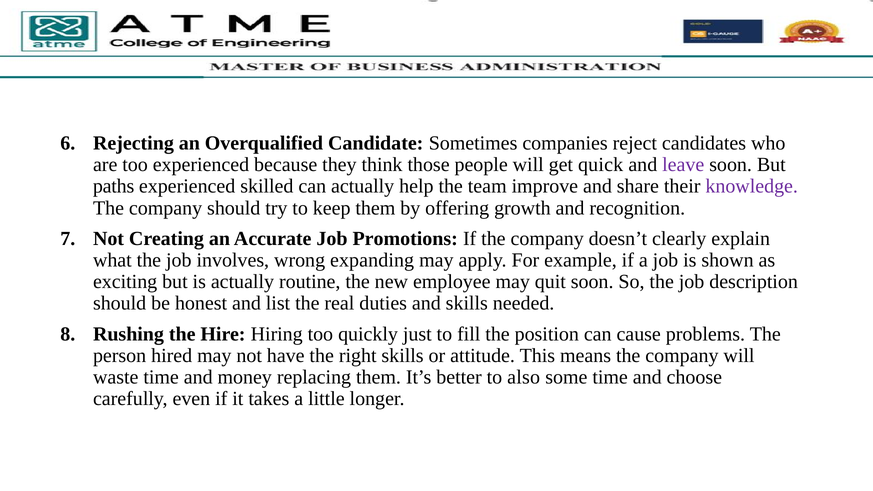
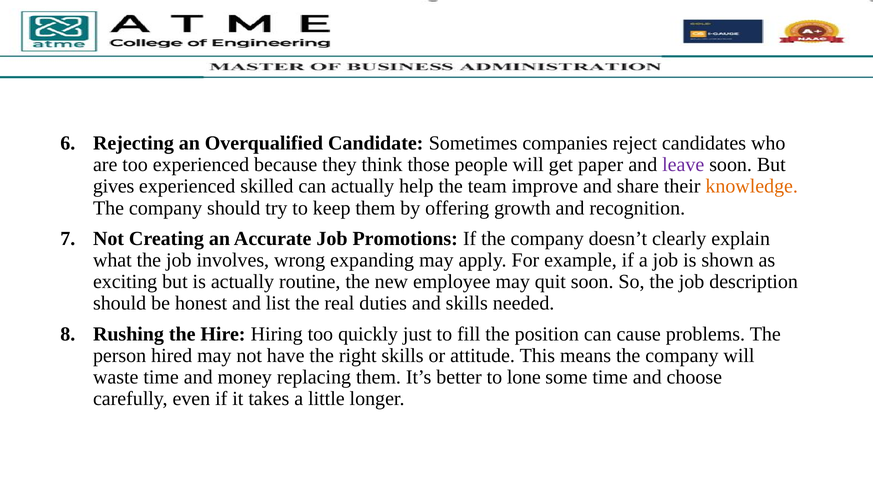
quick: quick -> paper (601, 165)
paths: paths -> gives (114, 186)
knowledge colour: purple -> orange (752, 186)
also: also -> lone (524, 377)
